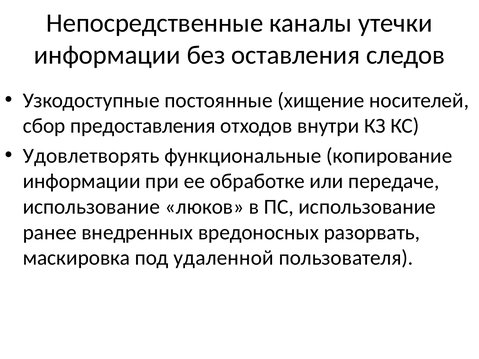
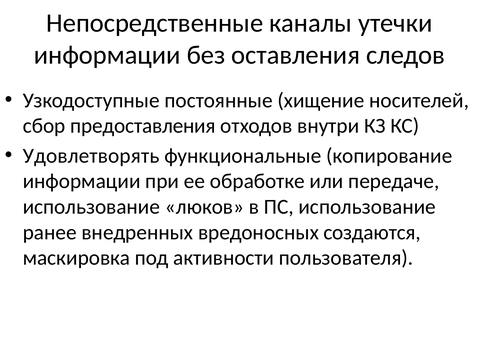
разорвать: разорвать -> создаются (372, 233)
удаленной: удаленной -> активности (224, 258)
